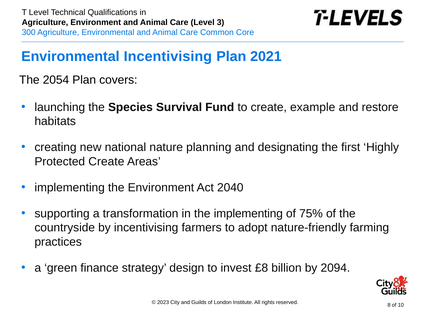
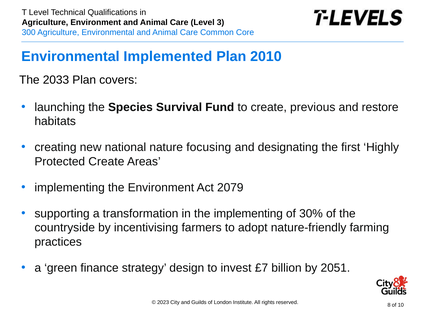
Environmental Incentivising: Incentivising -> Implemented (168, 56)
2021: 2021 -> 2010 (266, 56)
2054: 2054 -> 2033 (56, 80)
example: example -> previous (313, 107)
planning: planning -> focusing (209, 147)
2040: 2040 -> 2079 (230, 187)
75%: 75% -> 30% (311, 213)
£8: £8 -> £7 (262, 268)
2094: 2094 -> 2051 (335, 268)
